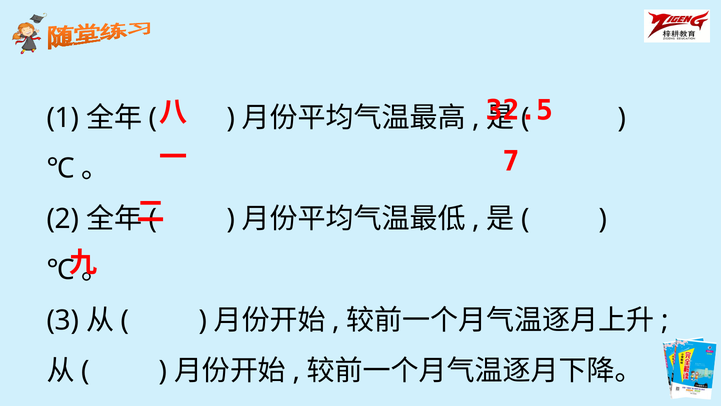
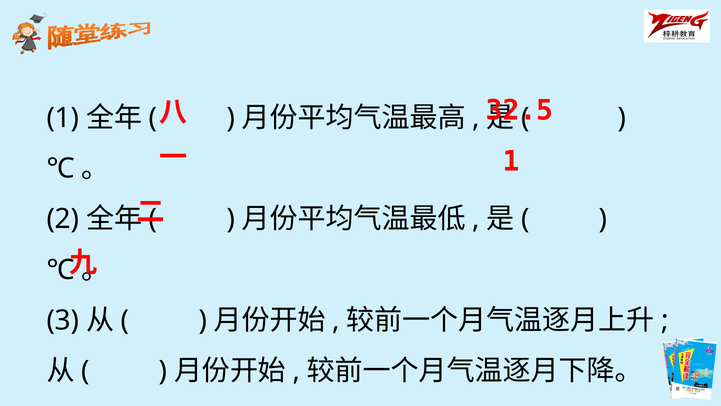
7: 7 -> 1 (511, 161)
